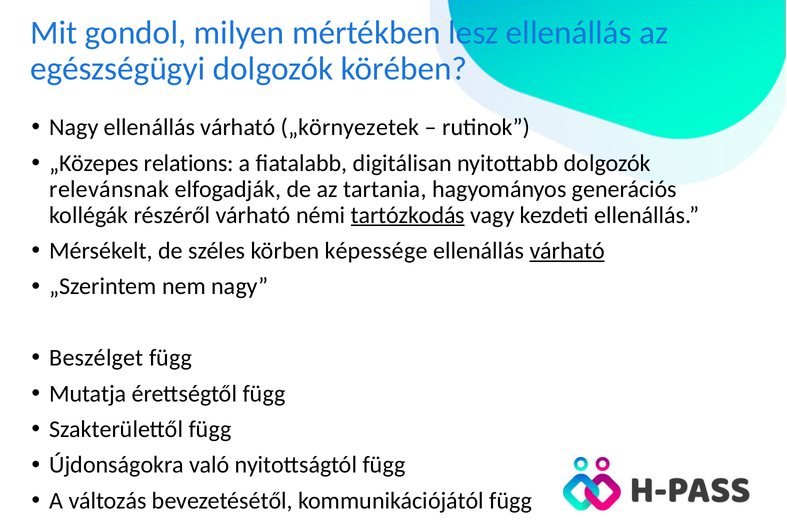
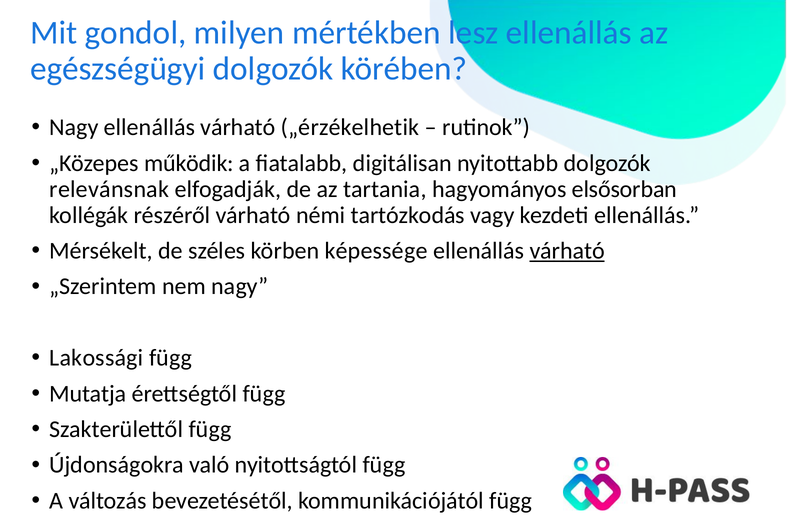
„környezetek: „környezetek -> „érzékelhetik (350, 127)
relations: relations -> működik (189, 163)
generációs: generációs -> elsősorban (624, 189)
tartózkodás underline: present -> none (408, 215)
Beszélget: Beszélget -> Lakossági (96, 358)
